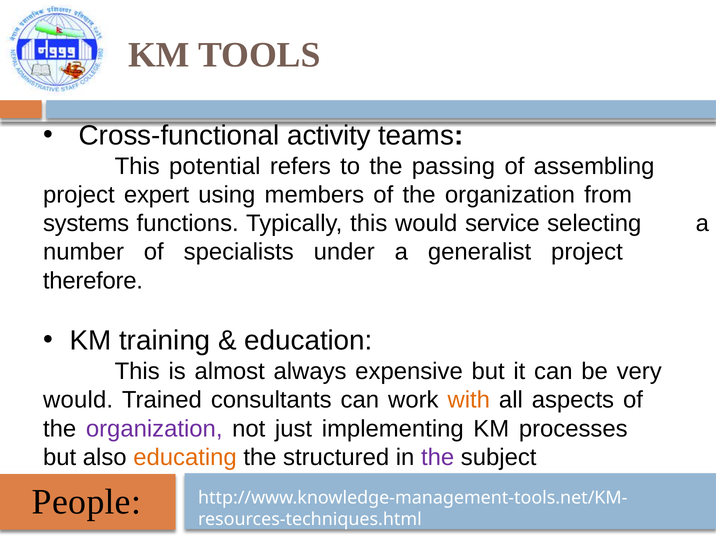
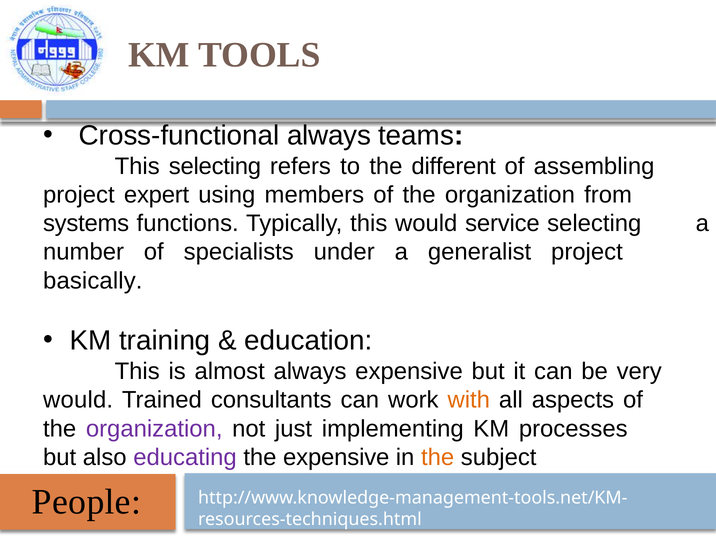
Cross-functional activity: activity -> always (329, 135)
This potential: potential -> selecting (215, 166)
passing: passing -> different (454, 166)
therefore: therefore -> basically (93, 281)
educating colour: orange -> purple (185, 457)
the structured: structured -> expensive (336, 457)
the colour: purple -> orange (438, 457)
